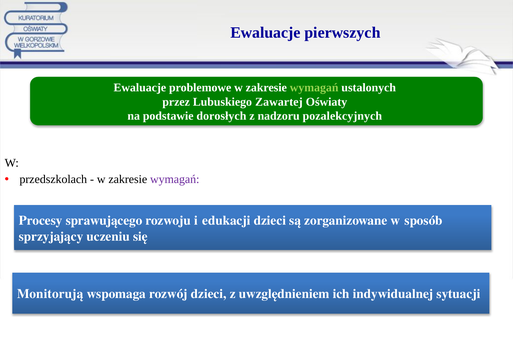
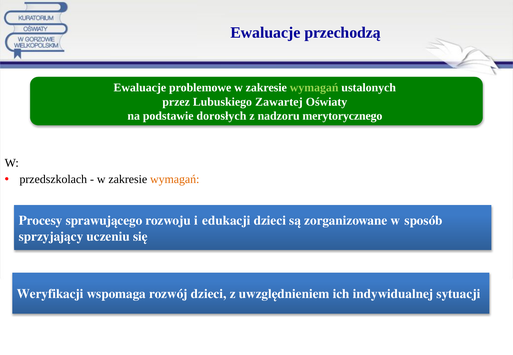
pierwszych: pierwszych -> przechodzą (342, 33)
pozalekcyjnych: pozalekcyjnych -> merytorycznego (342, 116)
wymagań colour: purple -> orange (175, 180)
Monitorują: Monitorują -> Weryfikacji (50, 294)
